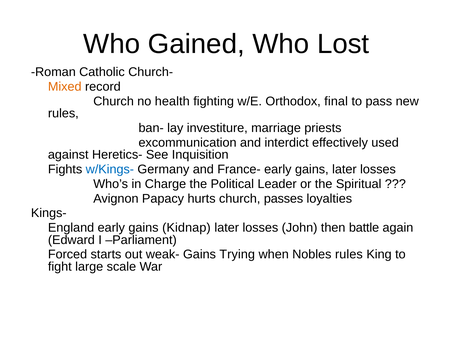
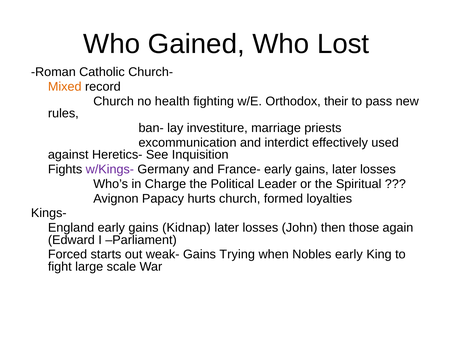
final: final -> their (336, 101)
w/Kings- colour: blue -> purple (110, 169)
passes: passes -> formed (283, 198)
battle: battle -> those (364, 228)
Nobles rules: rules -> early (349, 254)
